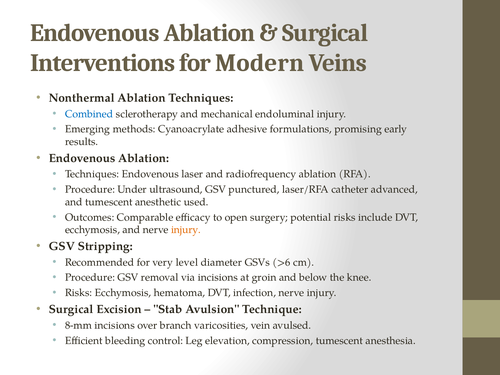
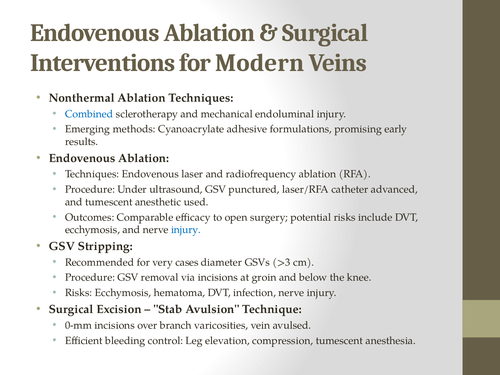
injury colour: orange -> blue (186, 230)
level: level -> cases (187, 262)
>6: >6 -> >3 (281, 262)
8-mm: 8-mm -> 0-mm (79, 325)
